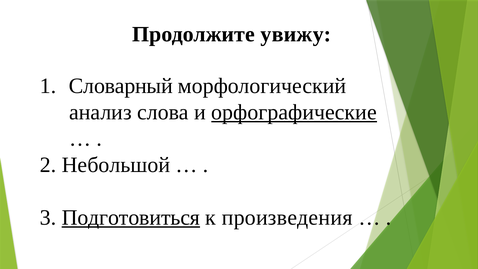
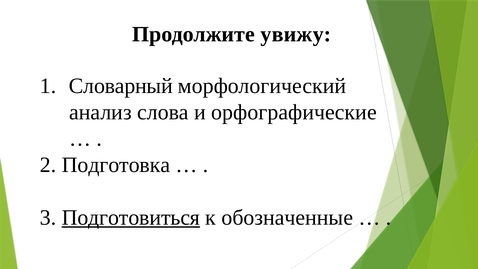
орфографические underline: present -> none (294, 112)
Небольшой: Небольшой -> Подготовка (116, 165)
произведения: произведения -> обозначенные (287, 217)
